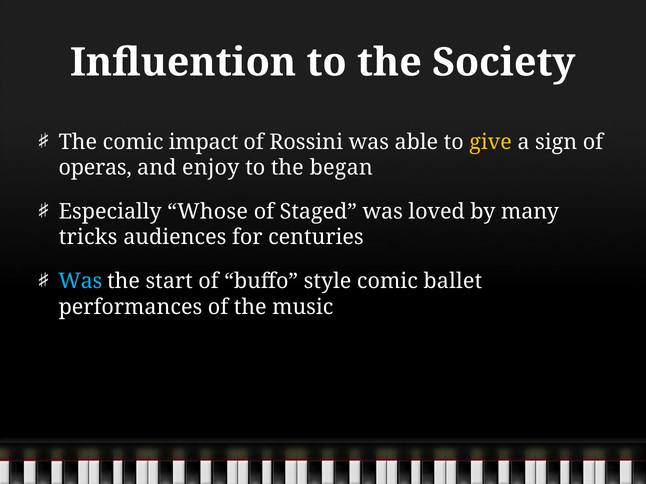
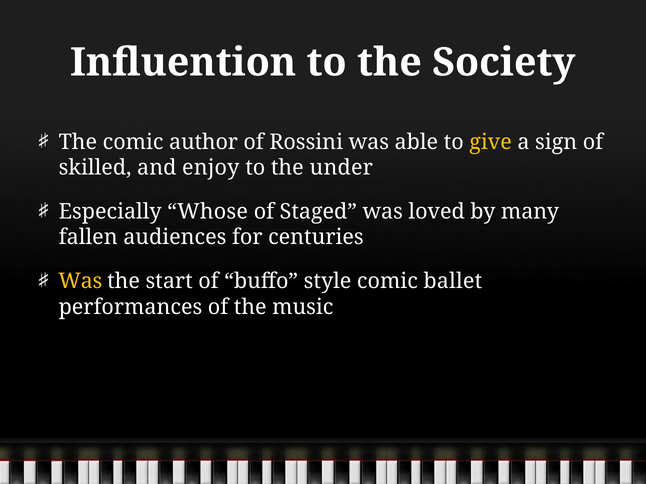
impact: impact -> author (204, 142)
operas: operas -> skilled (95, 168)
began: began -> under (341, 168)
tricks: tricks -> fallen (88, 238)
Was colour: light blue -> yellow (80, 281)
